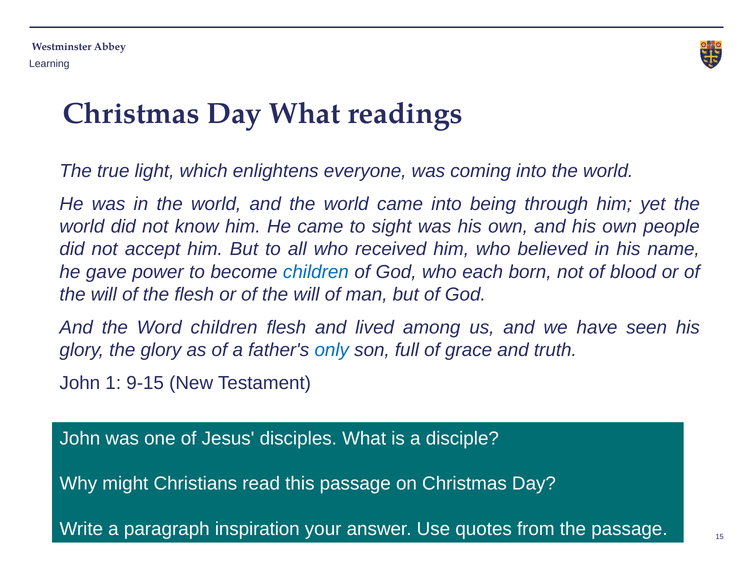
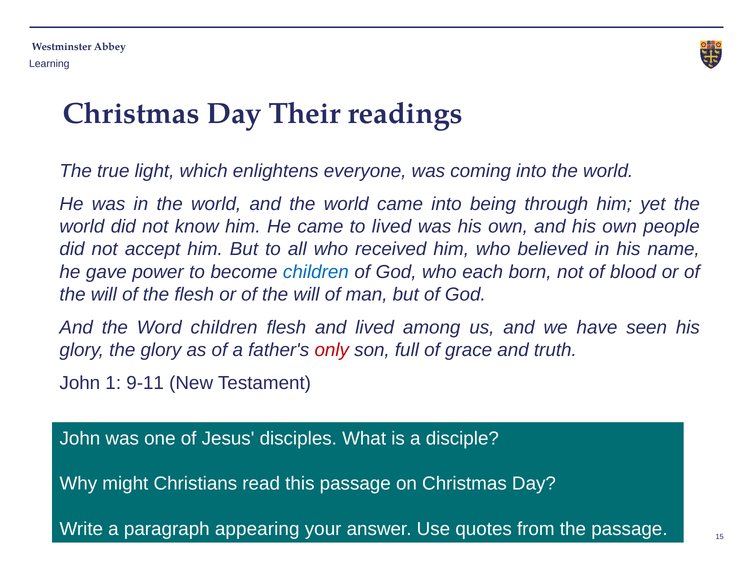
Day What: What -> Their (305, 114)
to sight: sight -> lived (392, 227)
only colour: blue -> red (332, 350)
9-15: 9-15 -> 9-11 (145, 383)
inspiration: inspiration -> appearing (257, 530)
